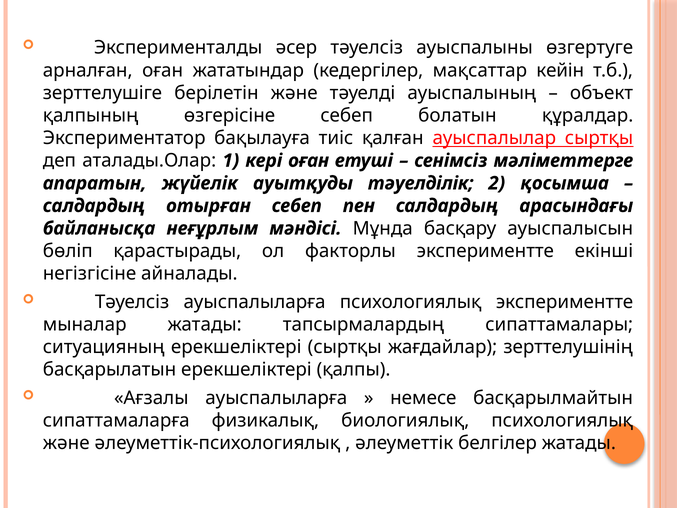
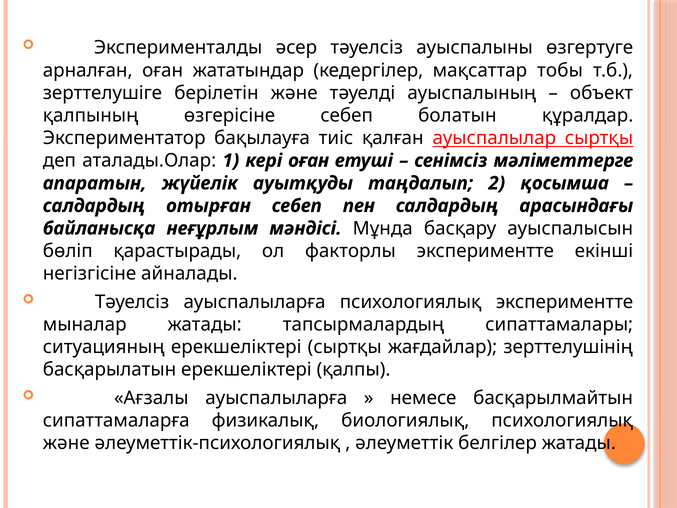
кейін: кейін -> тобы (560, 70)
тәуелділік: тәуелділік -> таңдалып (421, 183)
